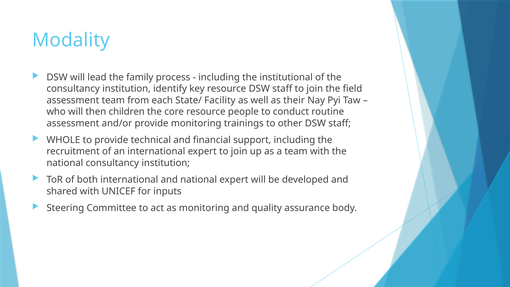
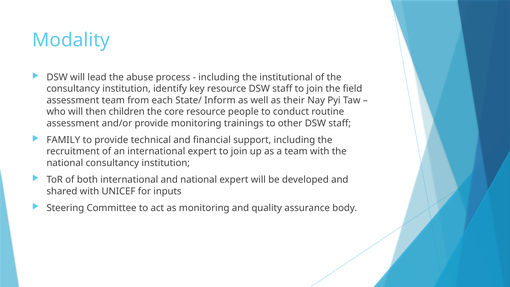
family: family -> abuse (140, 77)
Facility: Facility -> Inform (220, 100)
WHOLE: WHOLE -> FAMILY (63, 140)
